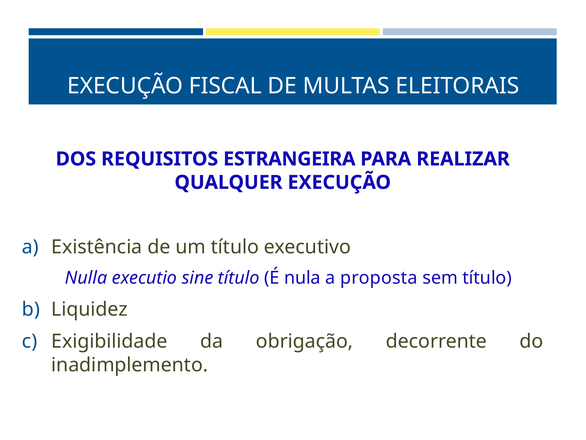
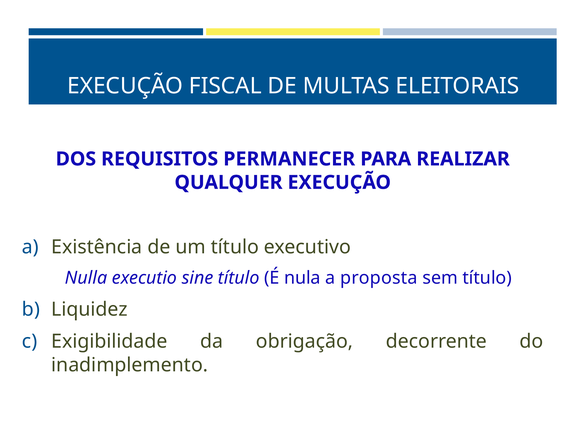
ESTRANGEIRA: ESTRANGEIRA -> PERMANECER (289, 159)
